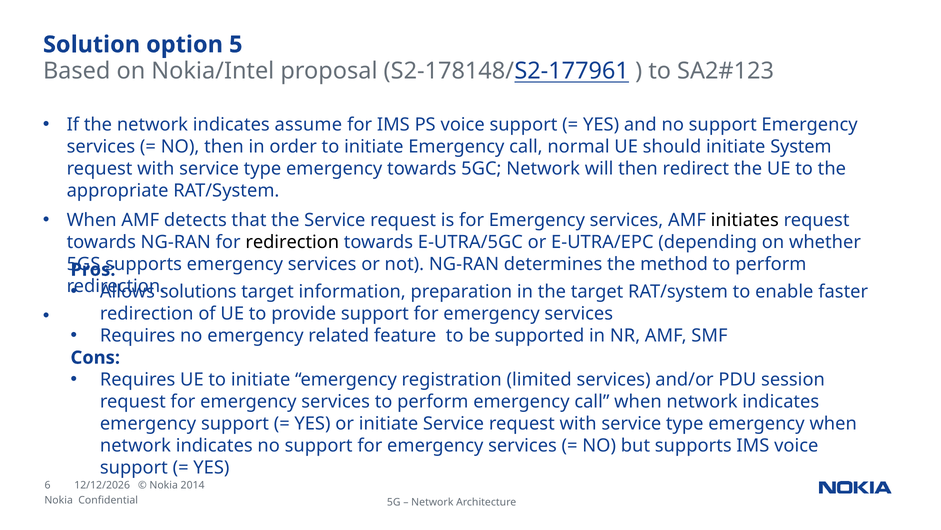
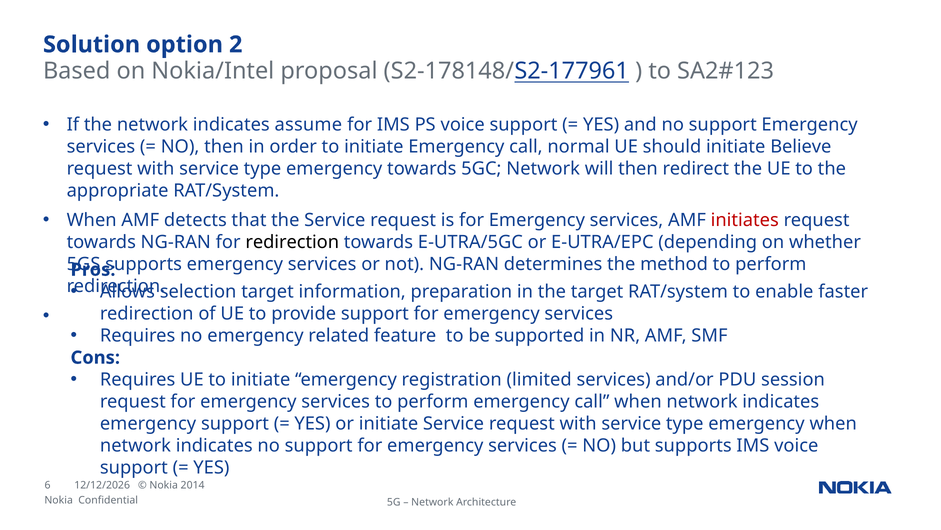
5: 5 -> 2 (236, 45)
System: System -> Believe (801, 146)
initiates colour: black -> red (745, 220)
solutions: solutions -> selection (198, 291)
